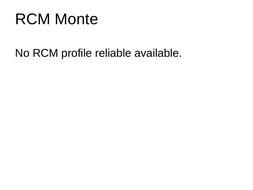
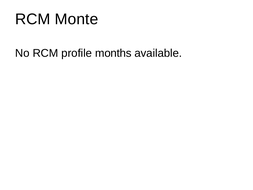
reliable: reliable -> months (113, 53)
